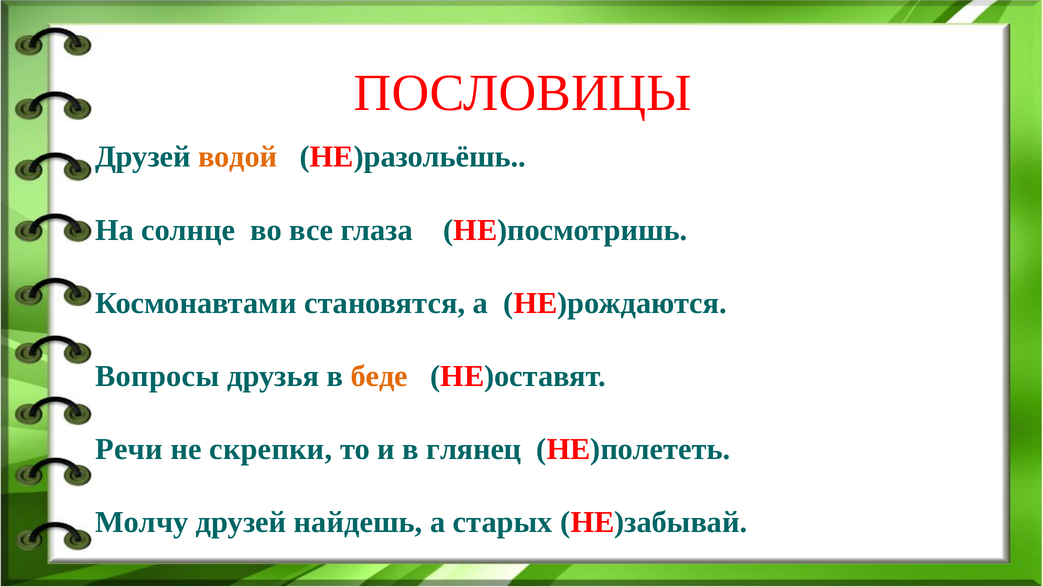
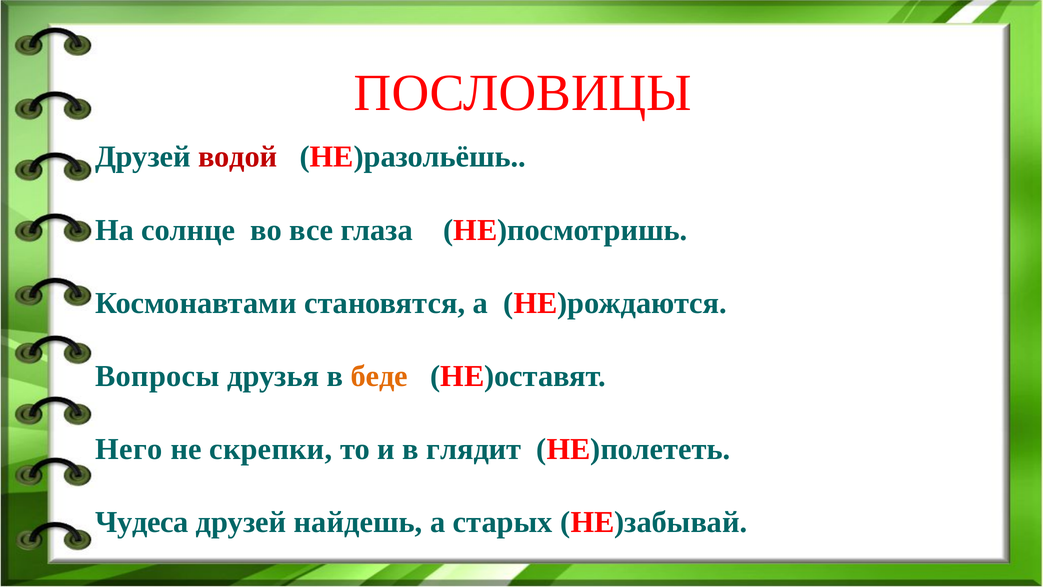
водой colour: orange -> red (238, 157)
Речи: Речи -> Него (129, 449)
глянец: глянец -> глядит (474, 449)
Молчу: Молчу -> Чудеса (142, 522)
